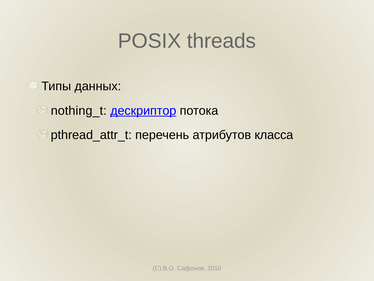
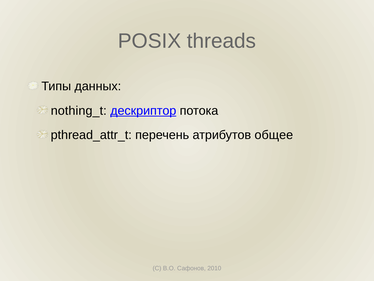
класса: класса -> общее (274, 135)
